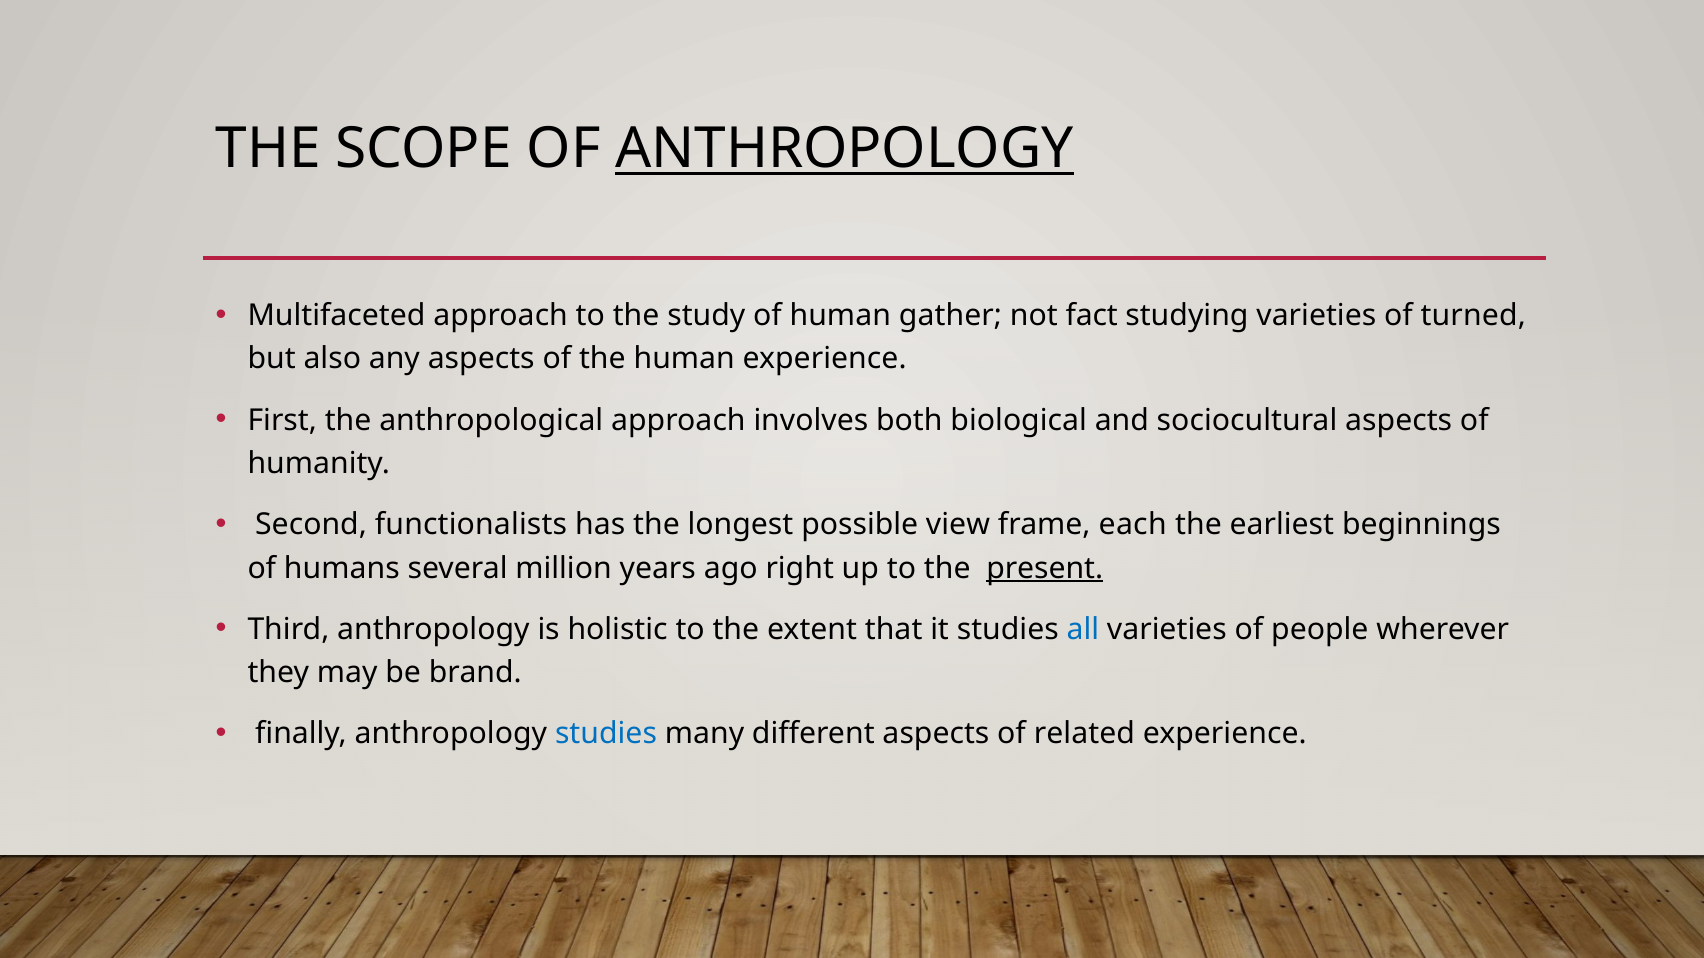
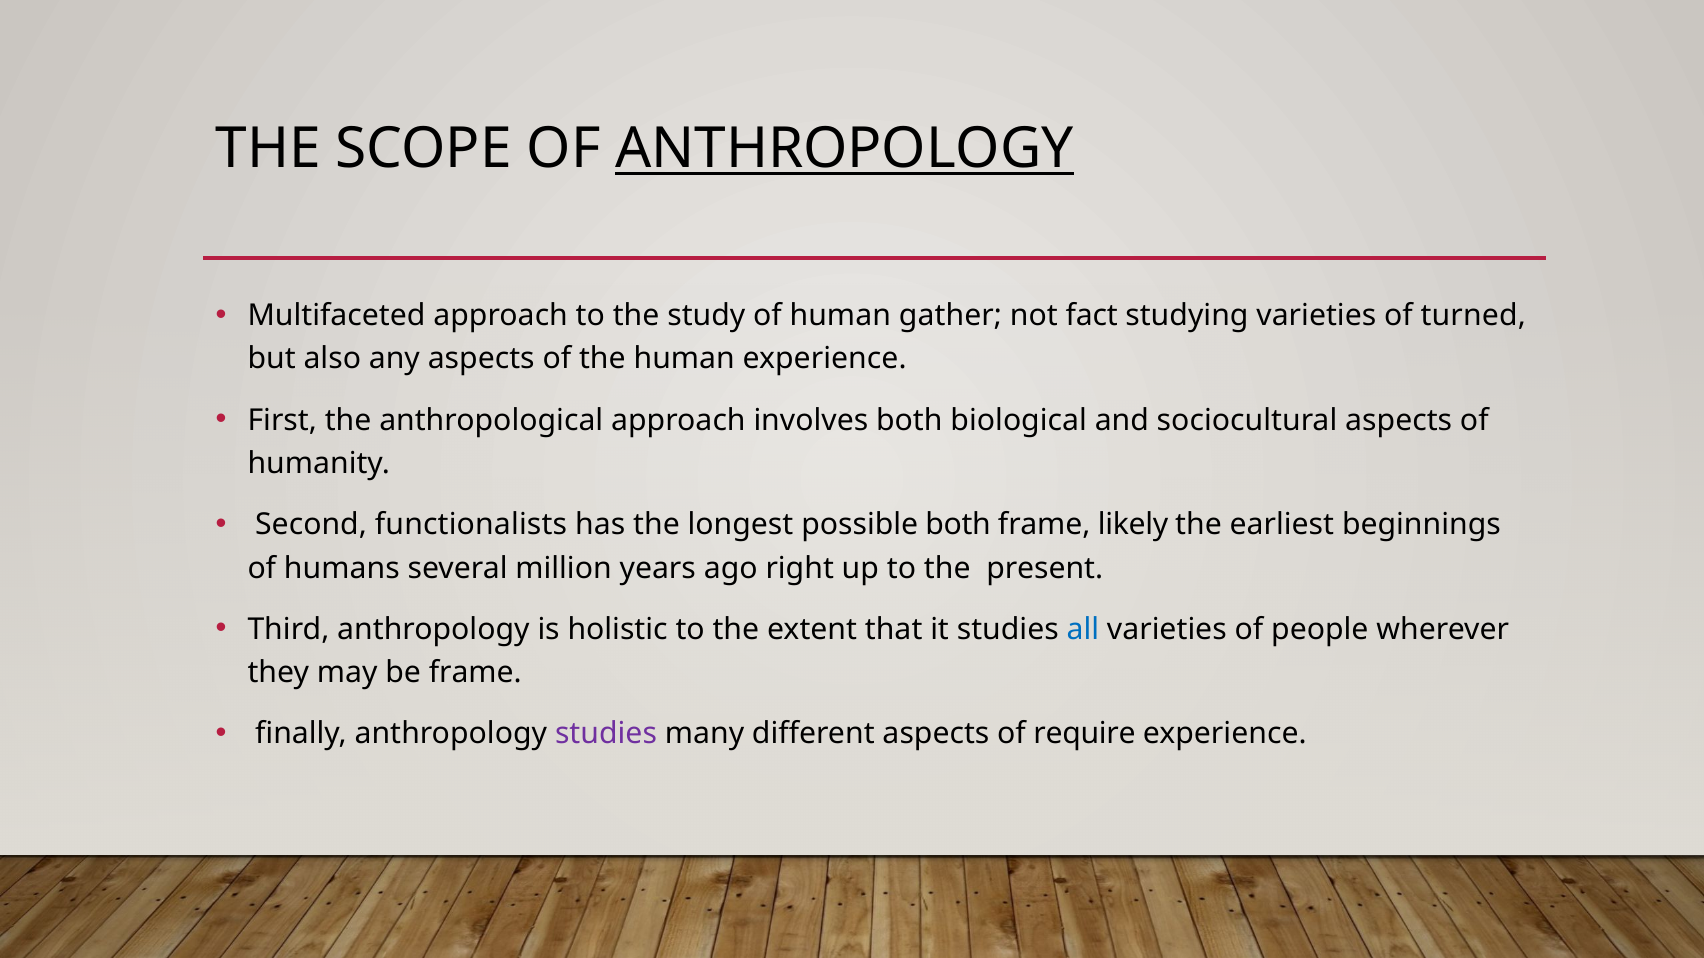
possible view: view -> both (958, 525)
each: each -> likely (1133, 525)
present underline: present -> none (1045, 568)
be brand: brand -> frame (475, 673)
studies colour: blue -> purple (606, 734)
related: related -> require (1085, 734)
